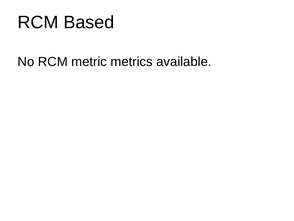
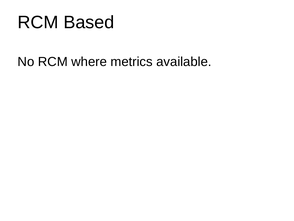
metric: metric -> where (89, 62)
